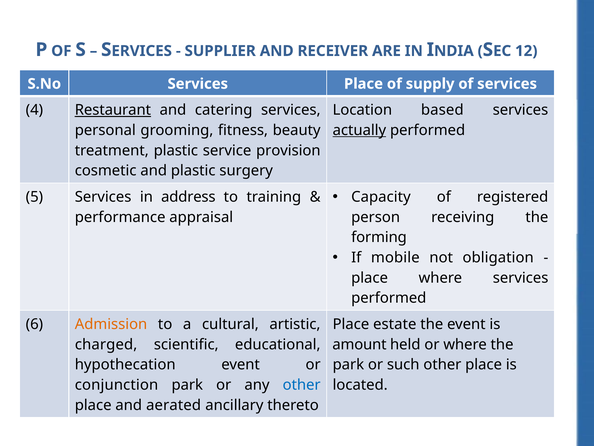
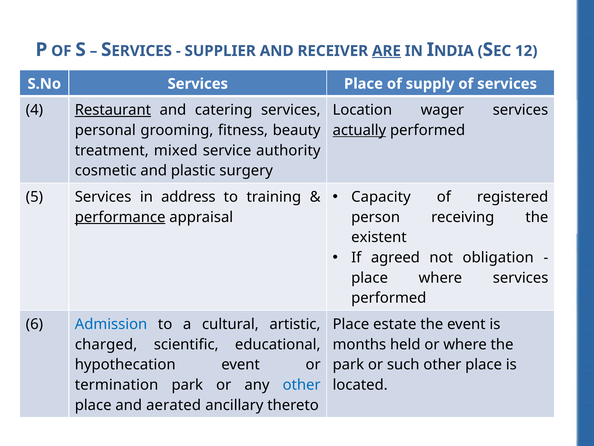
ARE underline: none -> present (387, 51)
based: based -> wager (442, 110)
treatment plastic: plastic -> mixed (176, 150)
provision: provision -> authority (288, 150)
performance underline: none -> present (120, 217)
forming: forming -> existent (379, 237)
mobile: mobile -> agreed (395, 257)
Admission colour: orange -> blue (111, 324)
amount: amount -> months (359, 344)
conjunction: conjunction -> termination (117, 385)
